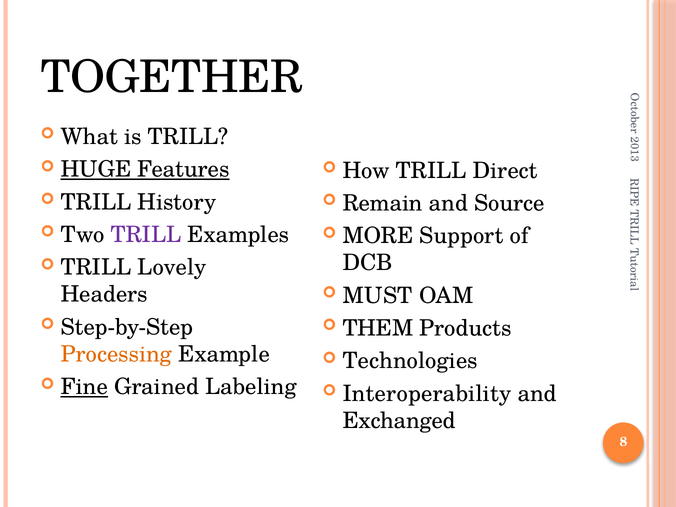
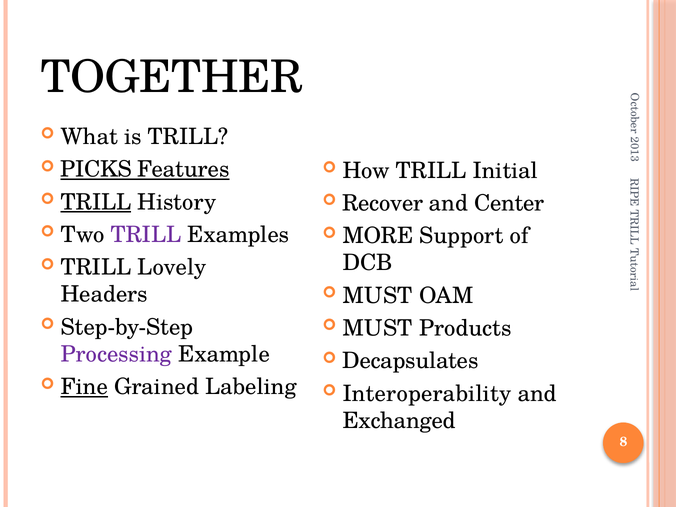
HUGE: HUGE -> PICKS (96, 169)
Direct: Direct -> Initial (505, 171)
TRILL underline: none -> present (96, 202)
Remain: Remain -> Recover (383, 203)
Source: Source -> Center (509, 203)
THEM: THEM -> MUST (378, 328)
Processing colour: orange -> purple (116, 354)
Technologies: Technologies -> Decapsulates (410, 361)
